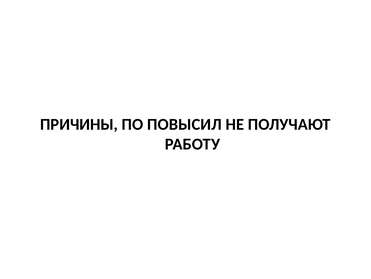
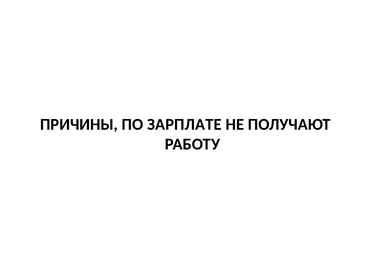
ПОВЫСИЛ: ПОВЫСИЛ -> ЗАРПЛАТЕ (184, 124)
